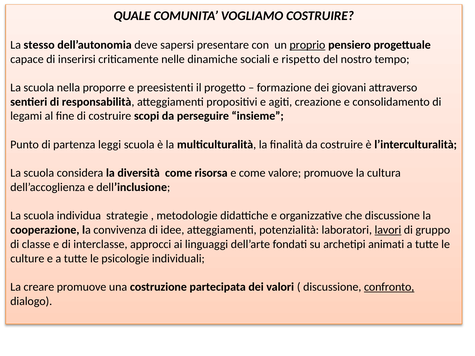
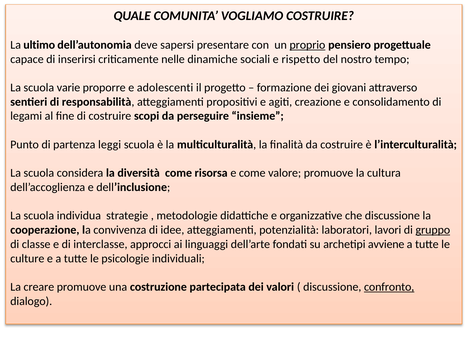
stesso: stesso -> ultimo (39, 45)
nella: nella -> varie (68, 88)
preesistenti: preesistenti -> adolescenti (165, 88)
lavori underline: present -> none (388, 230)
gruppo underline: none -> present (433, 230)
animati: animati -> avviene (386, 244)
